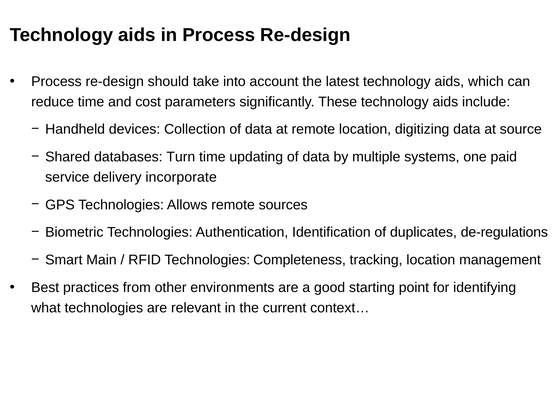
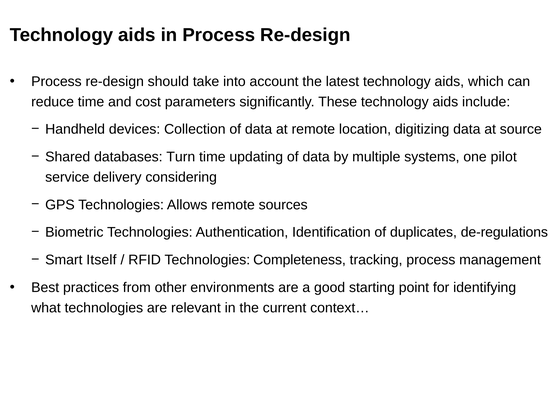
paid: paid -> pilot (504, 157)
incorporate: incorporate -> considering (181, 177)
Main: Main -> Itself (101, 260)
tracking location: location -> process (431, 260)
